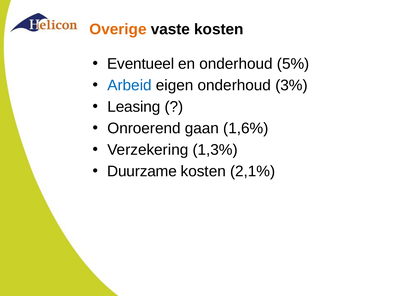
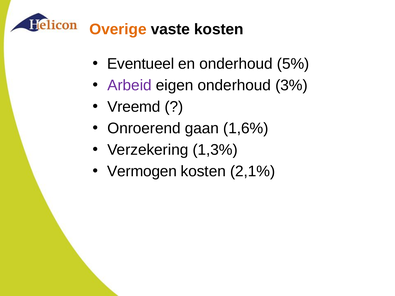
Arbeid colour: blue -> purple (130, 85)
Leasing: Leasing -> Vreemd (134, 107)
Duurzame: Duurzame -> Vermogen (142, 172)
